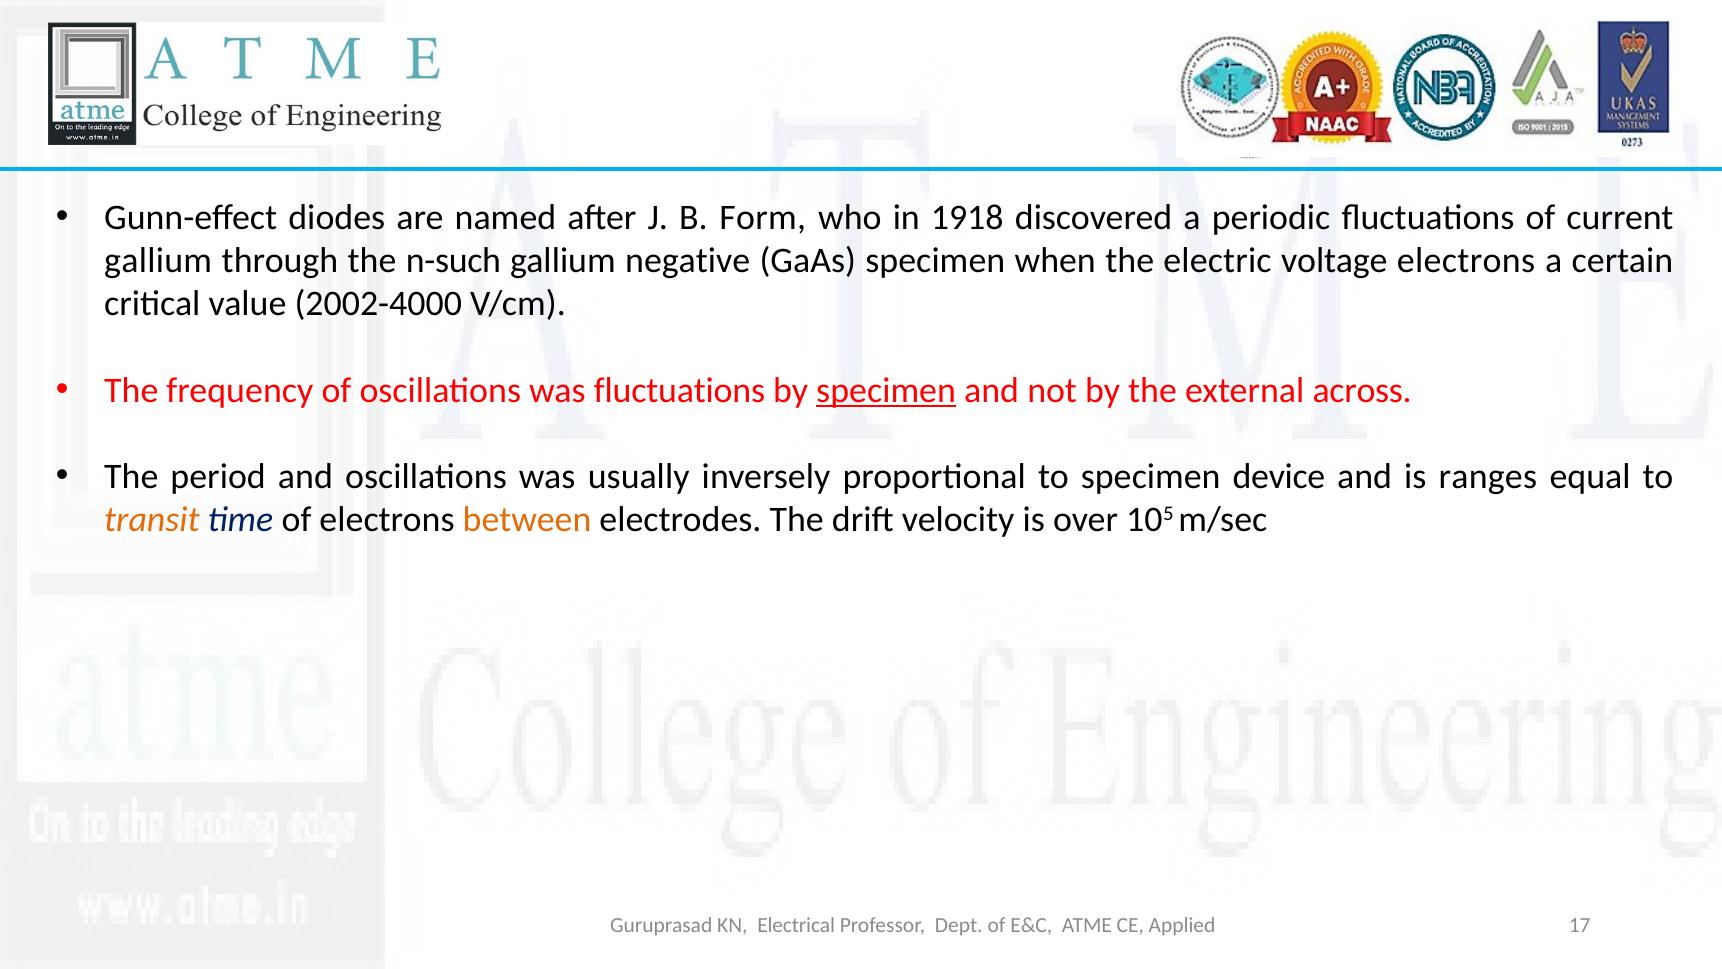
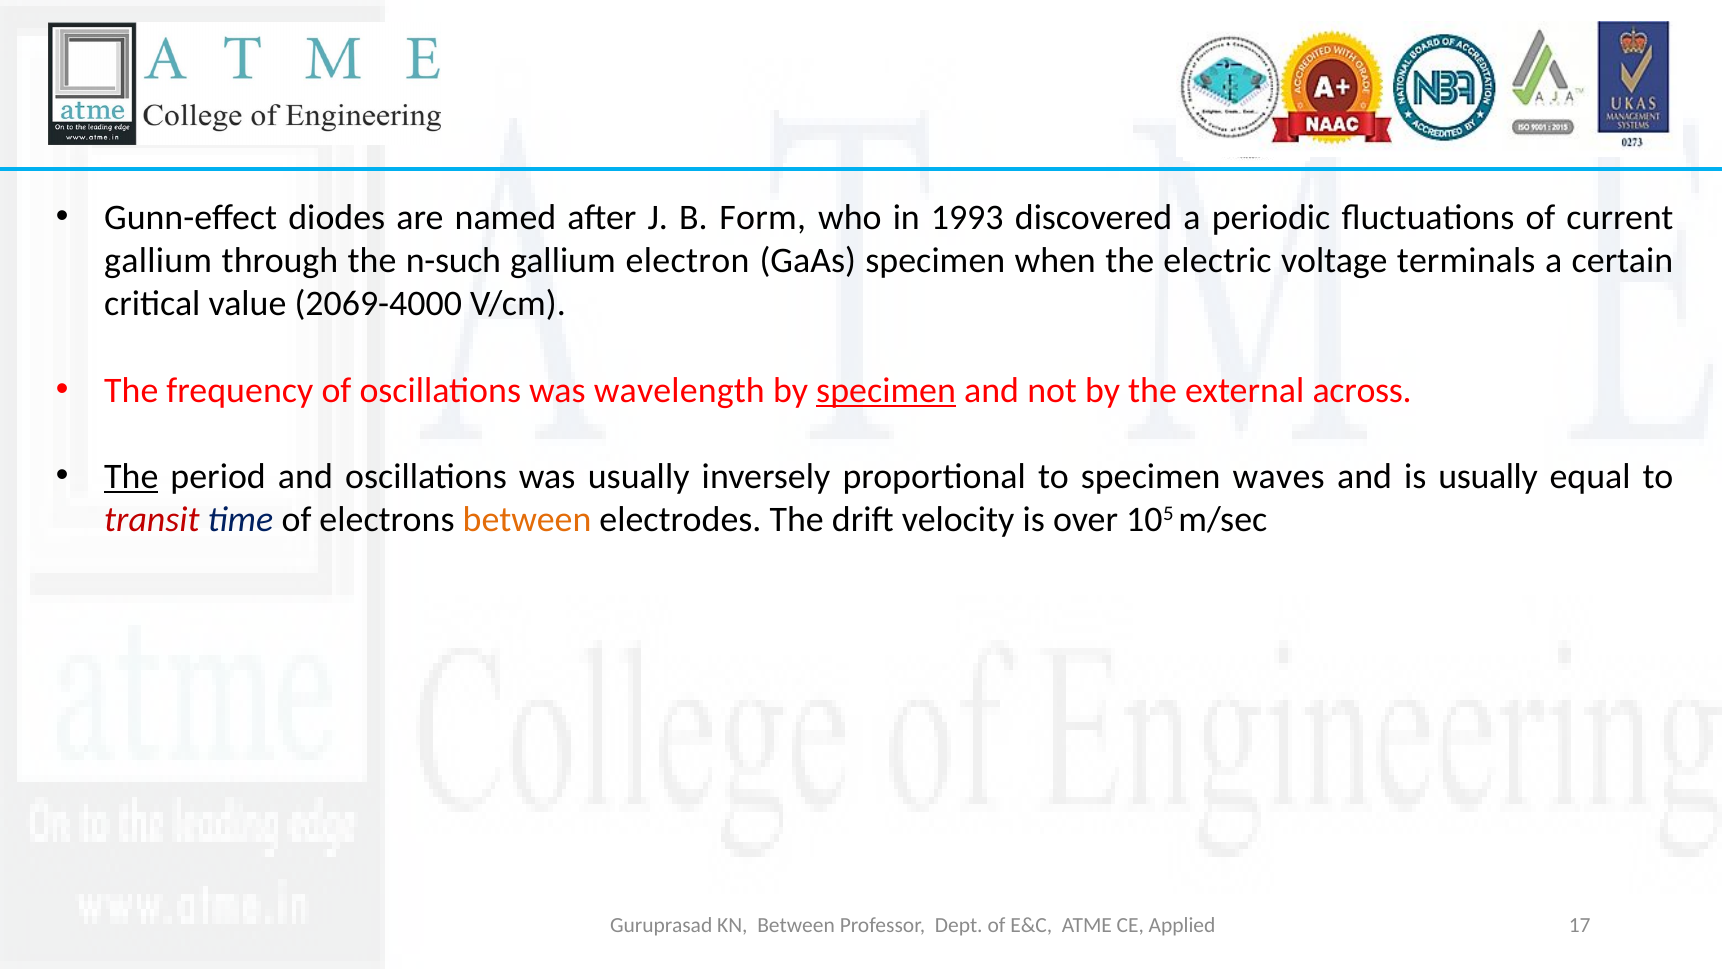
1918: 1918 -> 1993 (967, 218)
negative: negative -> electron (687, 261)
voltage electrons: electrons -> terminals (1466, 261)
2002-4000: 2002-4000 -> 2069-4000 (378, 304)
was fluctuations: fluctuations -> wavelength (679, 390)
The underline: none -> present (131, 476)
device: device -> waves (1279, 476)
is ranges: ranges -> usually (1488, 476)
transit colour: orange -> red (152, 519)
KN Electrical: Electrical -> Between (796, 925)
